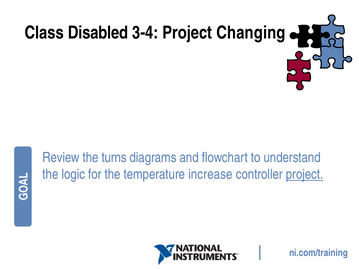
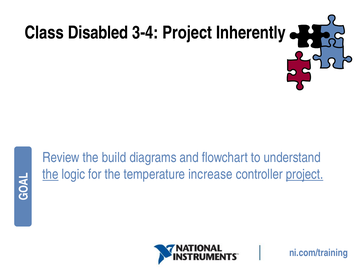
Changing: Changing -> Inherently (251, 33)
turns: turns -> build (114, 158)
the underline: none -> present (50, 175)
